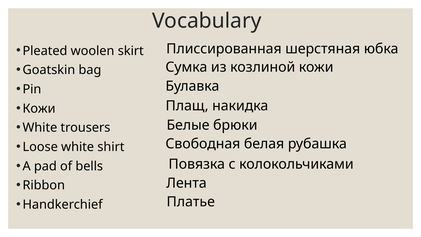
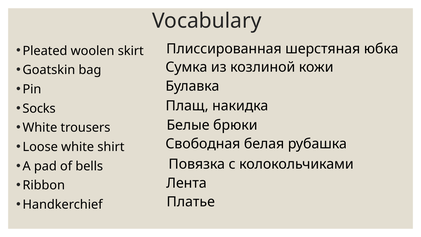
Кожи: Кожи -> Socks (39, 108)
